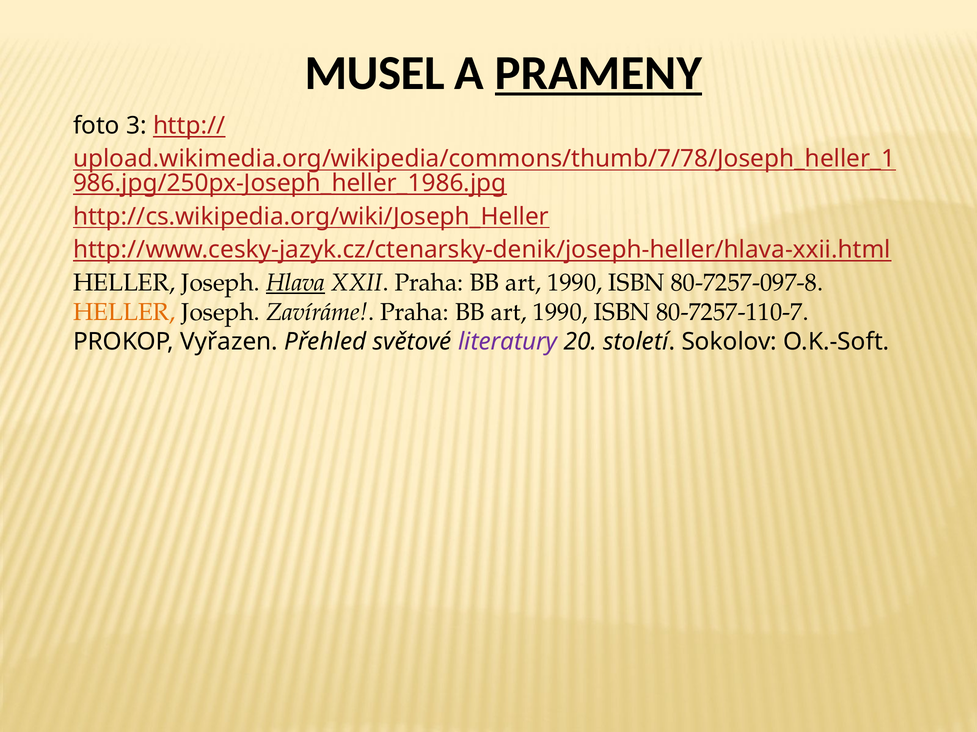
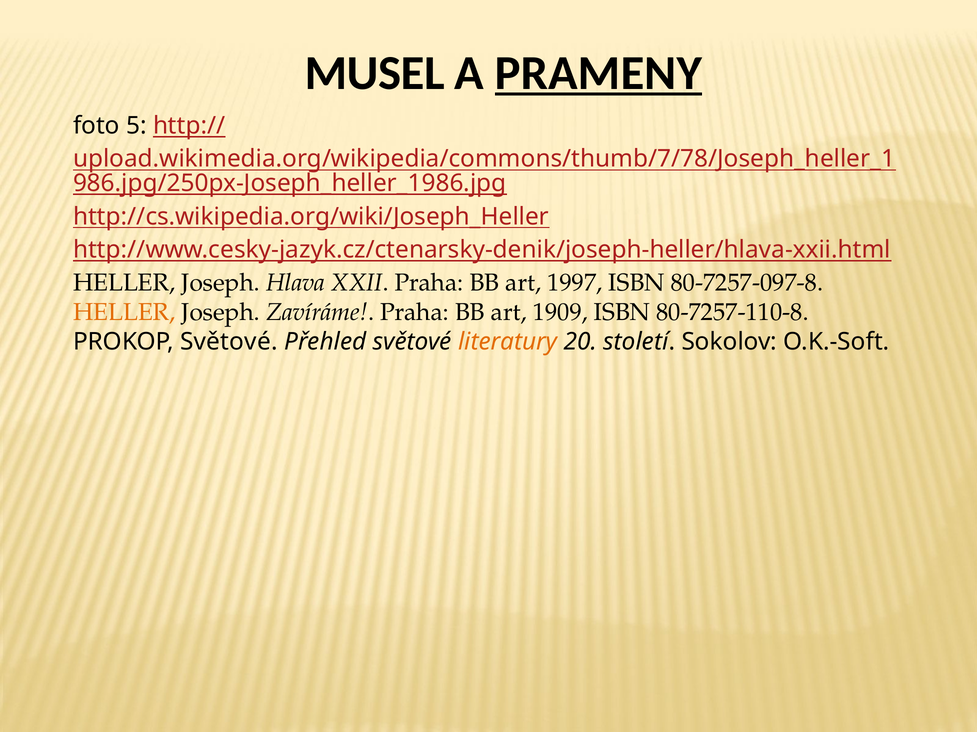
3: 3 -> 5 (136, 126)
Hlava underline: present -> none (296, 283)
1990: 1990 -> 1997 (575, 283)
1990: 1990 -> 1909 (560, 313)
80-7257-110-7: 80-7257-110-7 -> 80-7257-110-8 (732, 313)
PROKOP Vyřazen: Vyřazen -> Světové (229, 342)
literatury colour: purple -> orange (508, 342)
